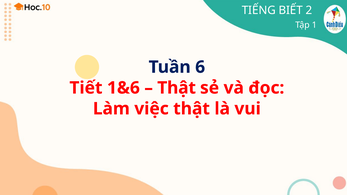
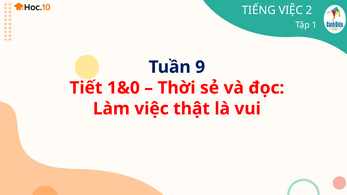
TIẾNG BIẾT: BIẾT -> VIỆC (291, 10)
6: 6 -> 9 (200, 67)
1&6: 1&6 -> 1&0 (123, 88)
Thật: Thật -> Thời (177, 88)
